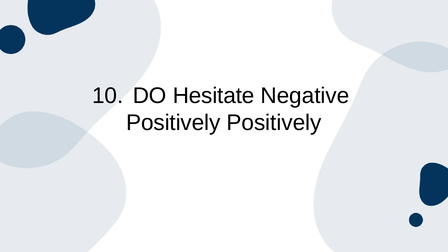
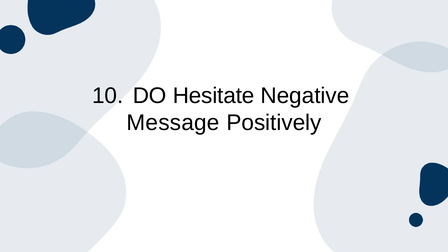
Positively: Positively -> Message (173, 123)
